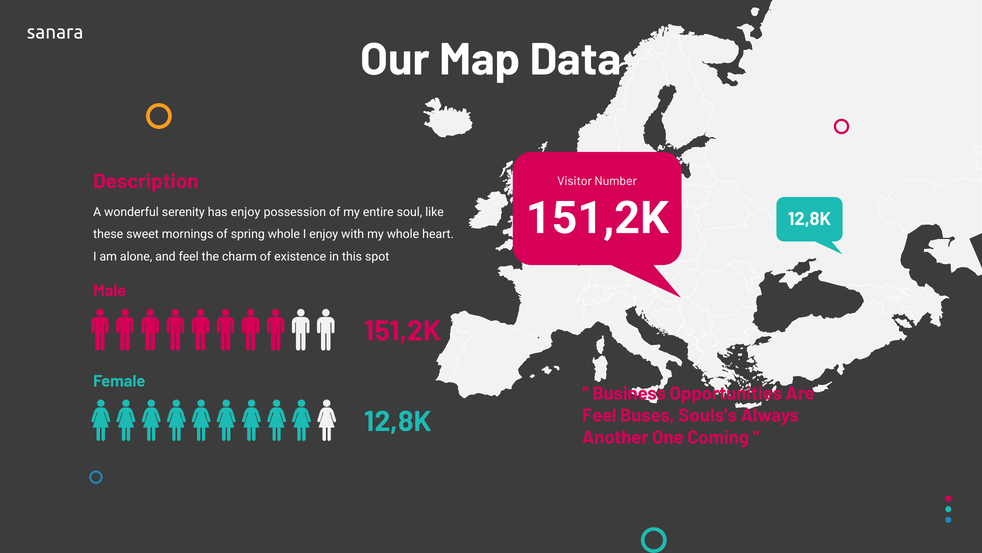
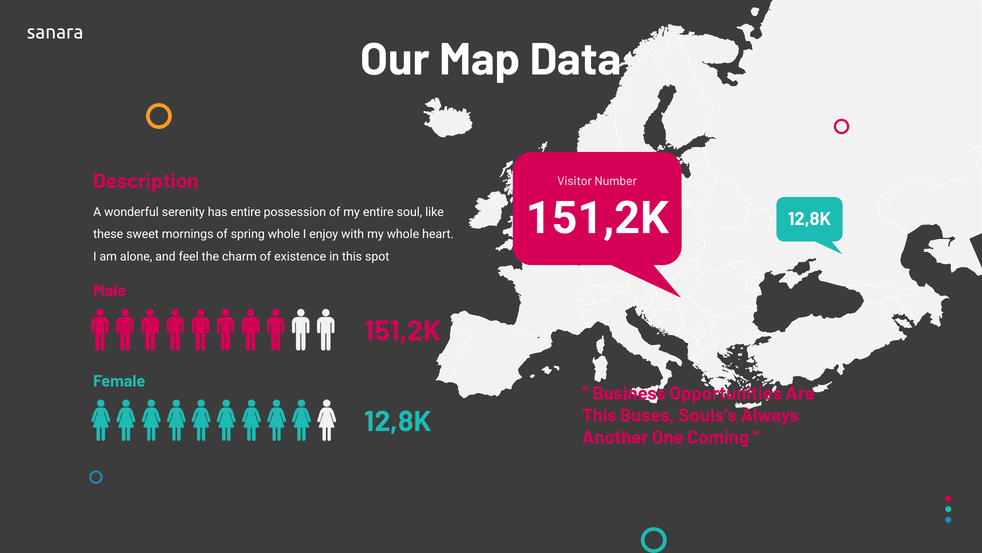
has enjoy: enjoy -> entire (246, 212)
Feel: Feel -> This (599, 415)
